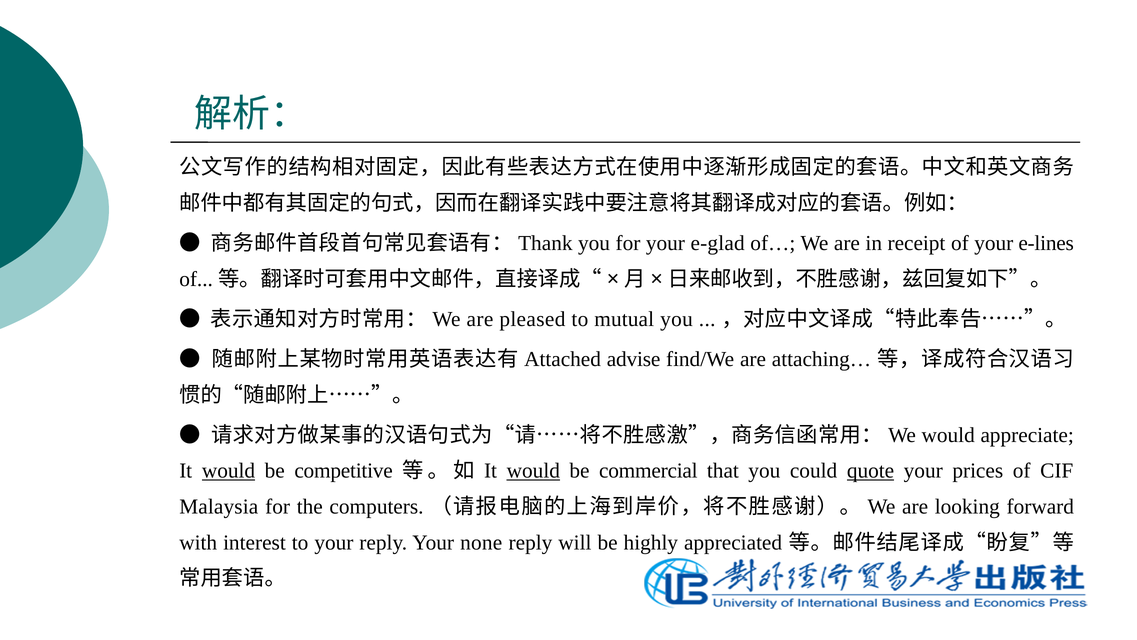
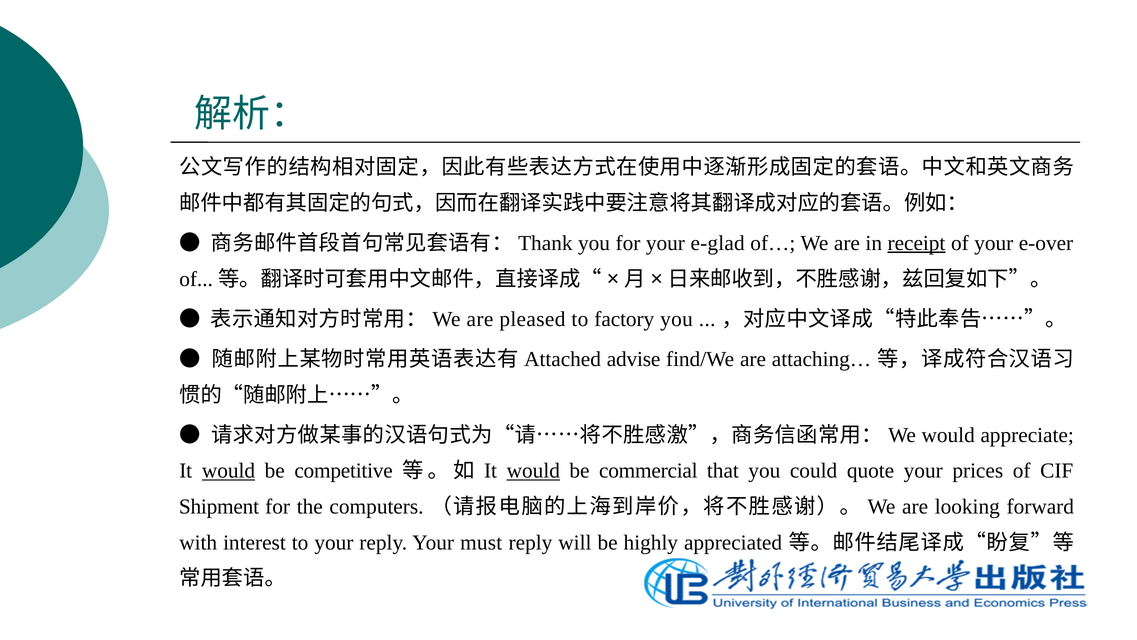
receipt underline: none -> present (916, 243)
e-lines: e-lines -> e-over (1046, 243)
mutual: mutual -> factory (624, 319)
quote underline: present -> none (871, 471)
Malaysia: Malaysia -> Shipment (219, 506)
none: none -> must (481, 542)
